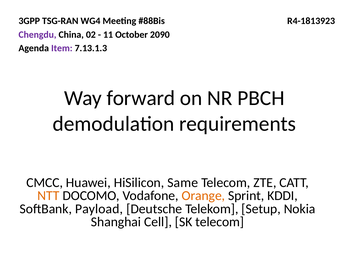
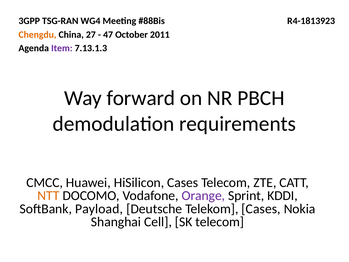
Chengdu colour: purple -> orange (37, 35)
02: 02 -> 27 (91, 35)
11: 11 -> 47 (108, 35)
2090: 2090 -> 2011 (160, 35)
HiSilicon Same: Same -> Cases (183, 183)
Orange colour: orange -> purple (203, 196)
Telekom Setup: Setup -> Cases (261, 209)
